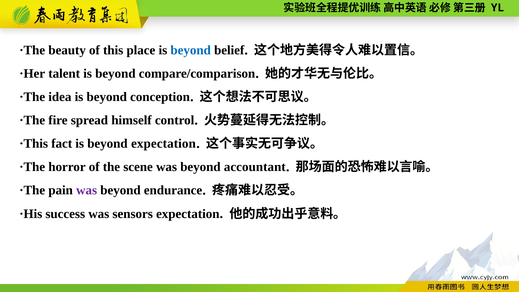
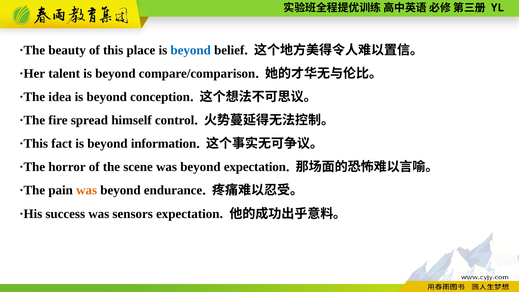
beyond expectation: expectation -> information (164, 144)
beyond accountant: accountant -> expectation (255, 167)
was colour: purple -> orange (87, 190)
